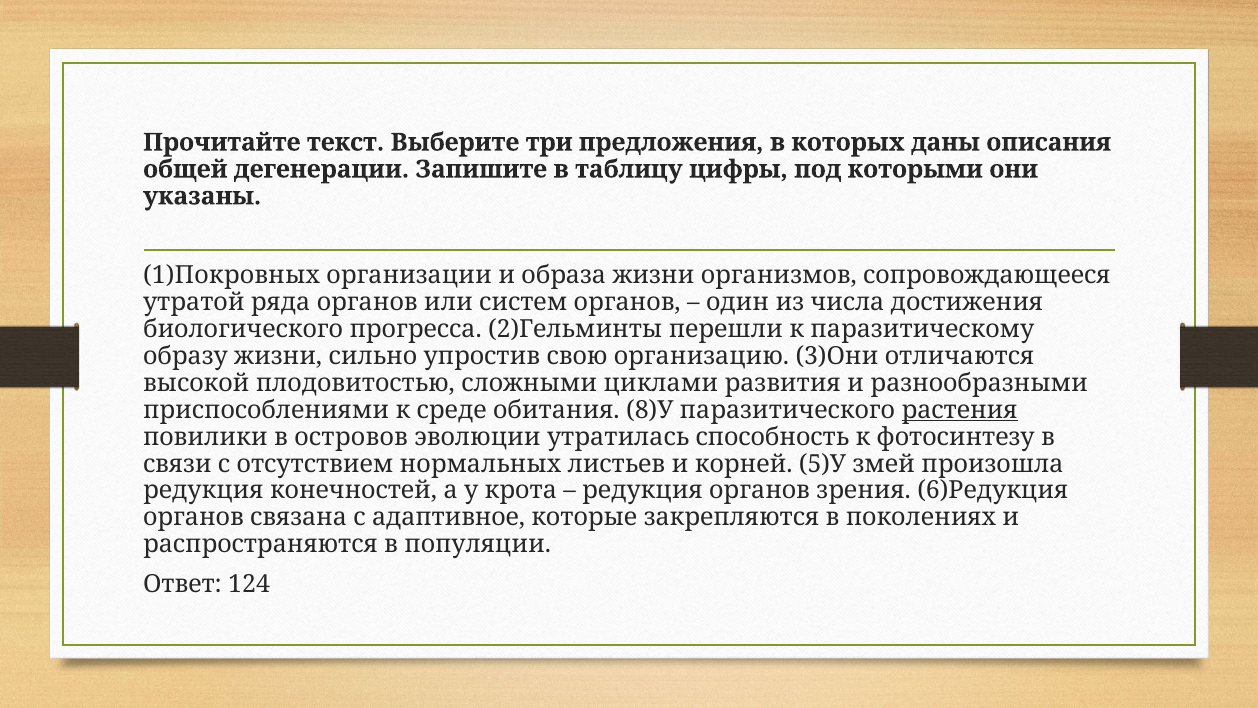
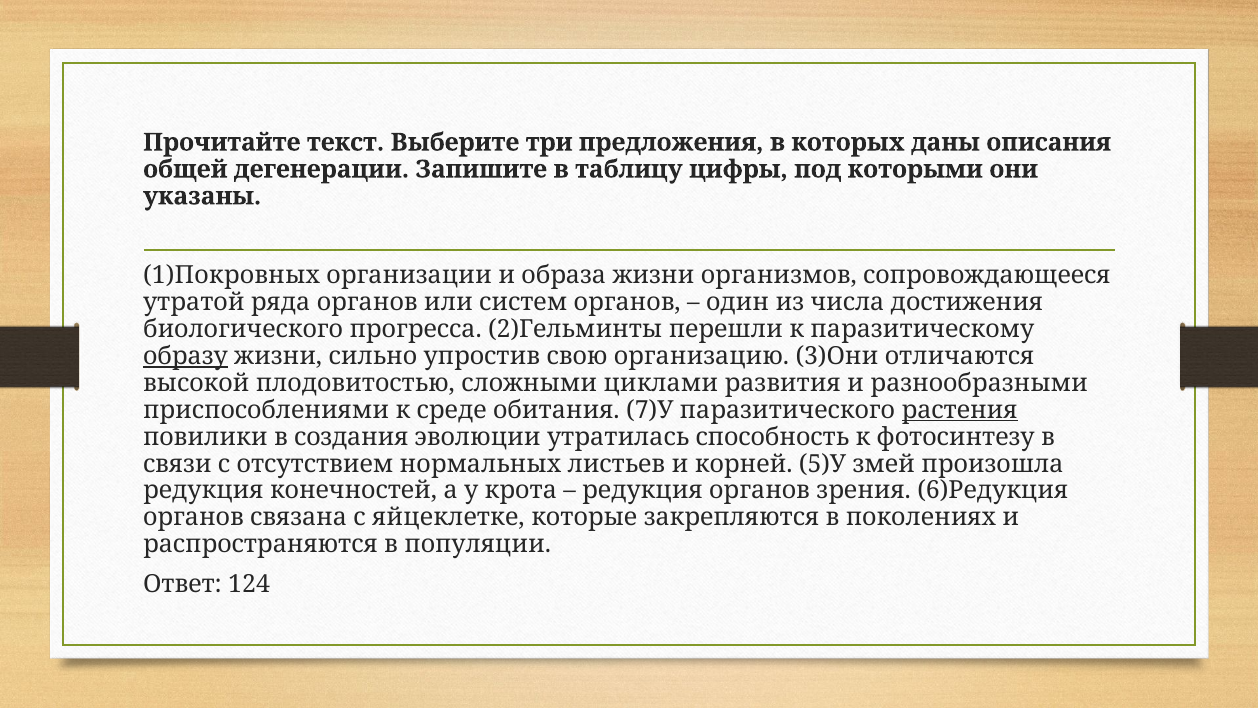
образу underline: none -> present (185, 356)
8)У: 8)У -> 7)У (650, 410)
островов: островов -> создания (351, 437)
адаптивное: адаптивное -> яйцеклетке (448, 517)
